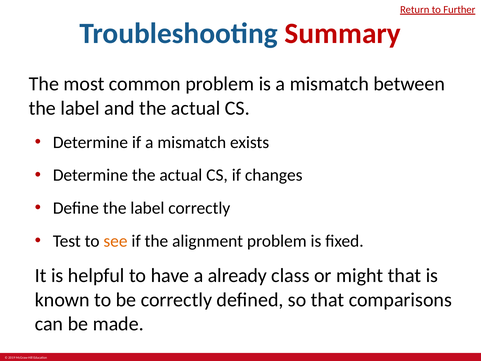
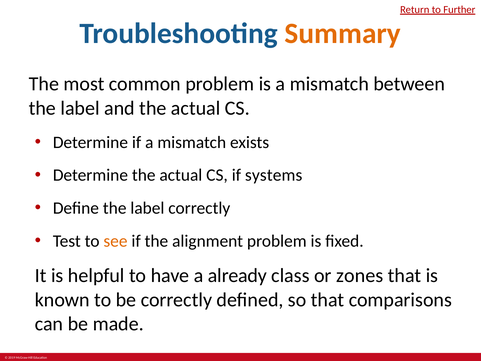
Summary colour: red -> orange (343, 33)
changes: changes -> systems (274, 175)
might: might -> zones (360, 275)
